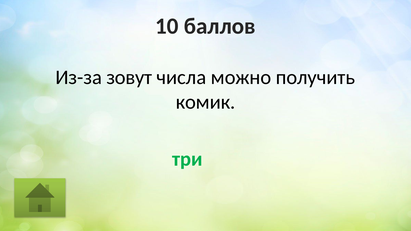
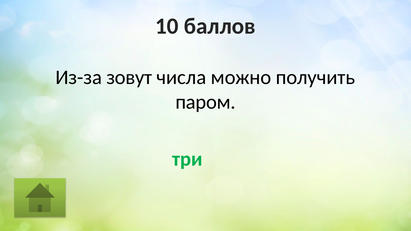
комик: комик -> паром (206, 102)
